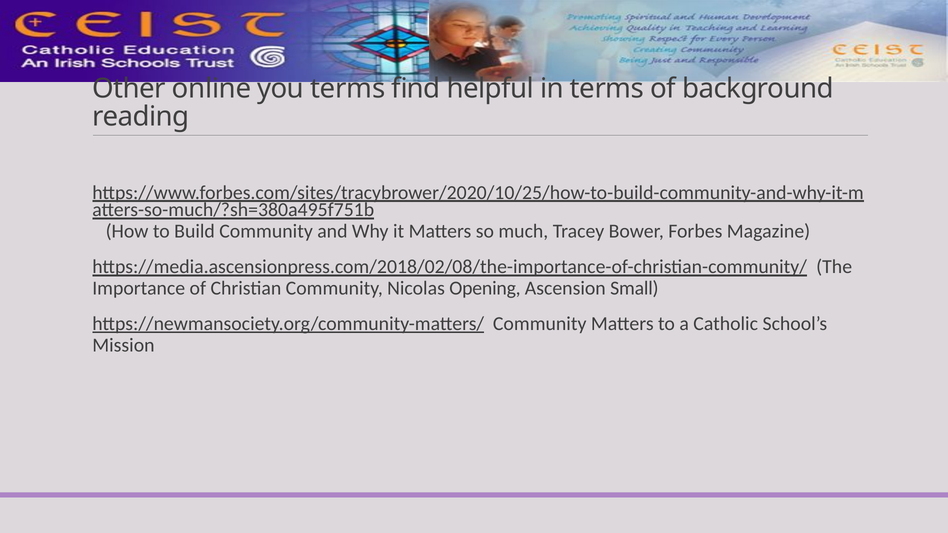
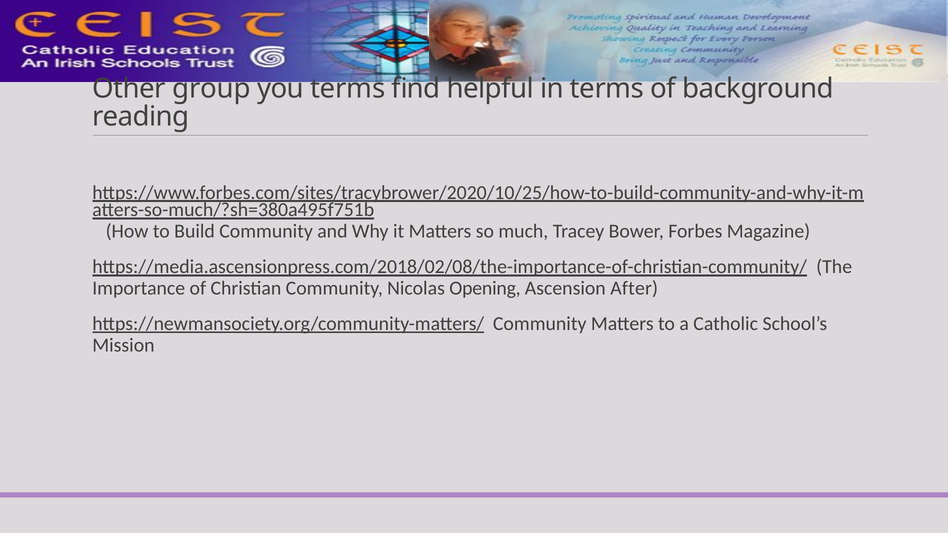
online: online -> group (212, 89)
Small: Small -> After (634, 288)
